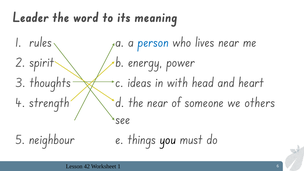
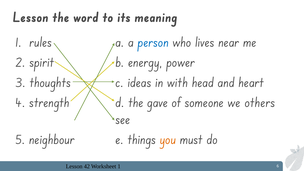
Leader: Leader -> Lesson (31, 18)
the near: near -> gave (158, 103)
you colour: black -> orange (168, 140)
